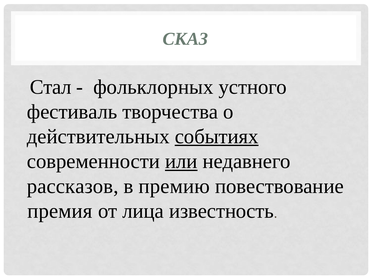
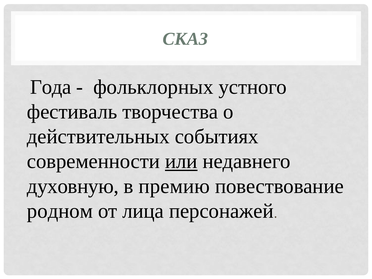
Стал: Стал -> Года (51, 87)
событиях underline: present -> none (217, 137)
рассказов: рассказов -> духовную (73, 186)
премия: премия -> родном (60, 211)
известность: известность -> персонажей (221, 211)
